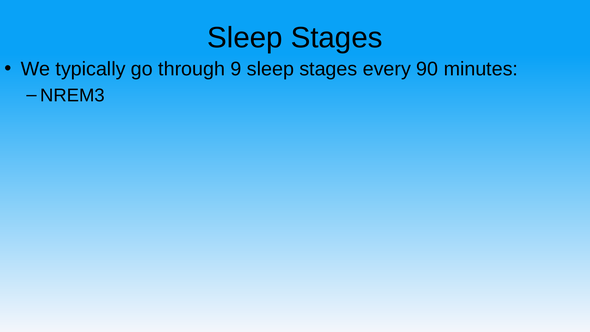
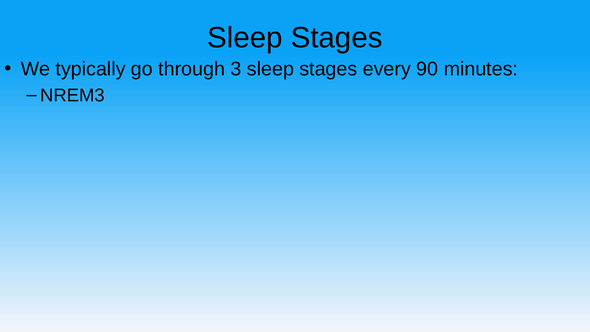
9: 9 -> 3 (236, 69)
